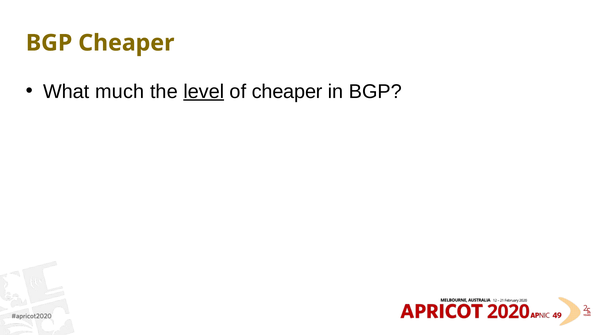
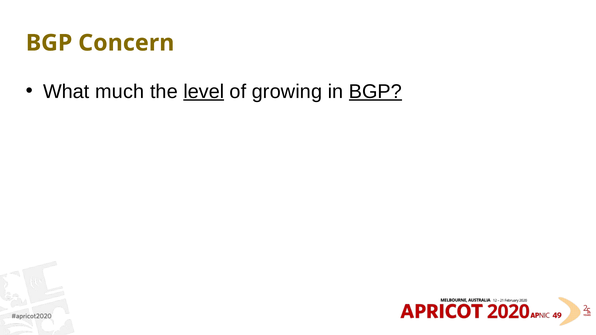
BGP Cheaper: Cheaper -> Concern (126, 43)
of cheaper: cheaper -> growing (287, 92)
BGP underline: none -> present (375, 92)
